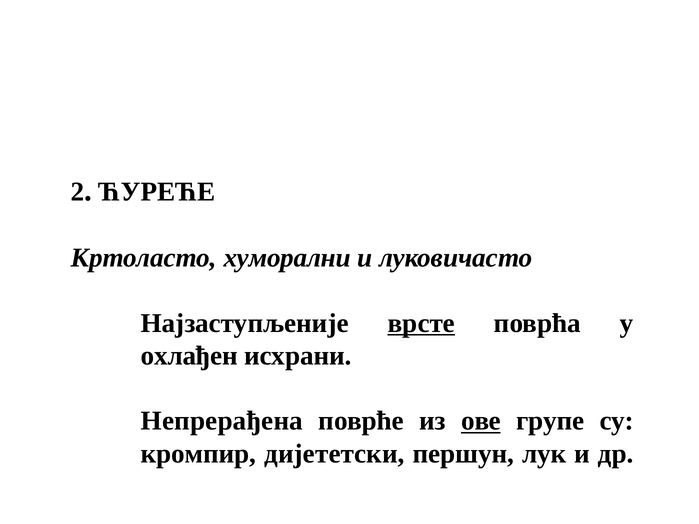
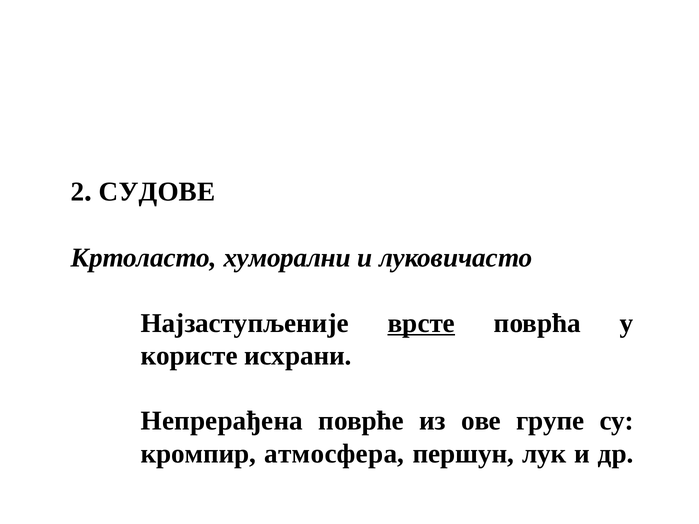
ЋУРЕЋЕ: ЋУРЕЋЕ -> СУДОВЕ (157, 192)
охлађен: охлађен -> користе (189, 356)
ове underline: present -> none (481, 421)
дијететски: дијететски -> атмосфера (334, 454)
